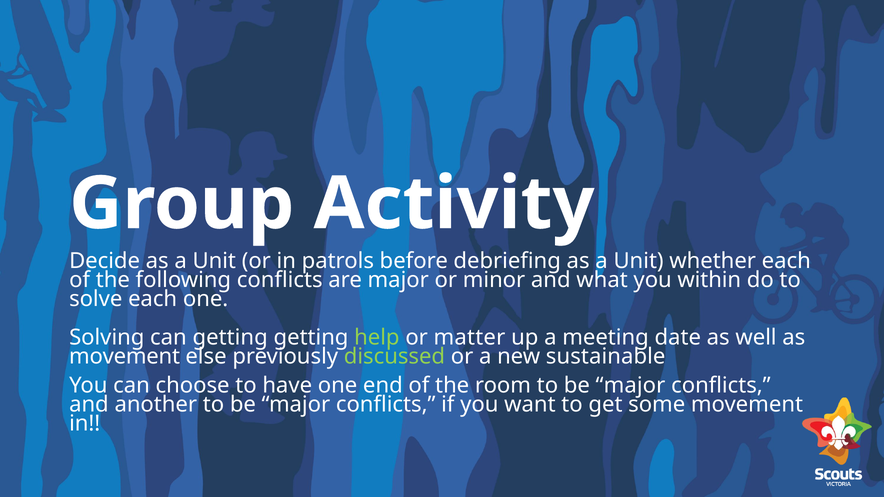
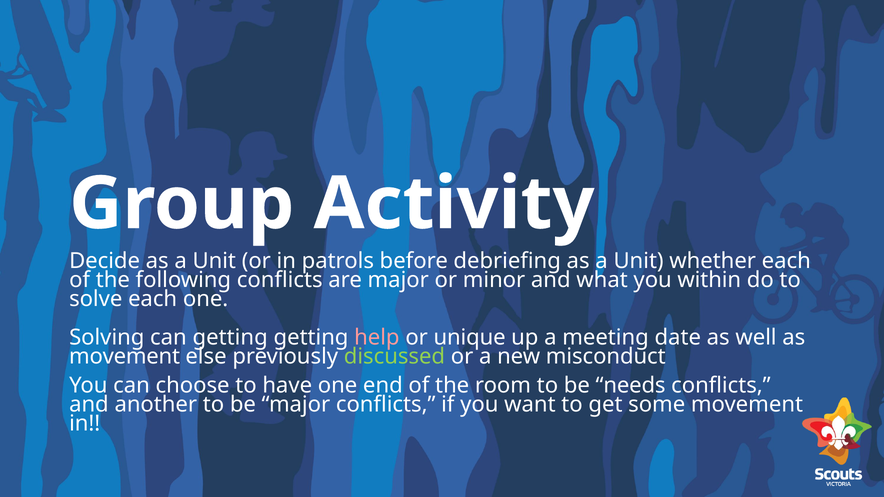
help colour: light green -> pink (377, 337)
matter: matter -> unique (470, 337)
sustainable: sustainable -> misconduct (606, 357)
room to be major: major -> needs (631, 385)
